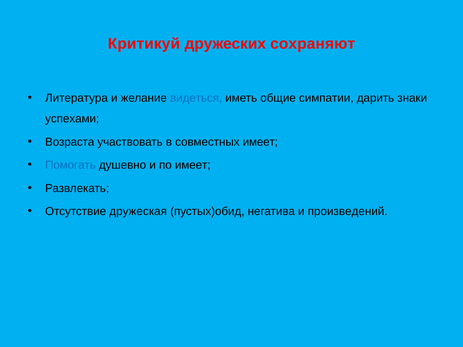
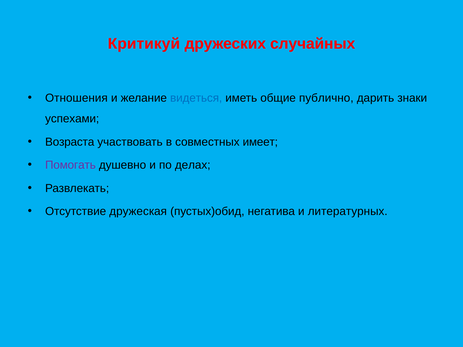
сохраняют: сохраняют -> случайных (313, 44)
Литература: Литература -> Отношения (76, 98)
симпатии: симпатии -> публично (326, 98)
Помогать colour: blue -> purple (70, 165)
по имеет: имеет -> делах (193, 165)
произведений: произведений -> литературных (348, 211)
